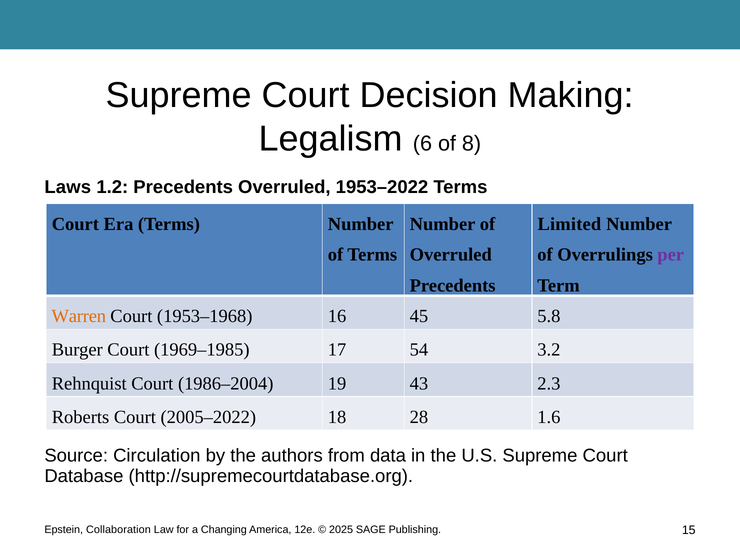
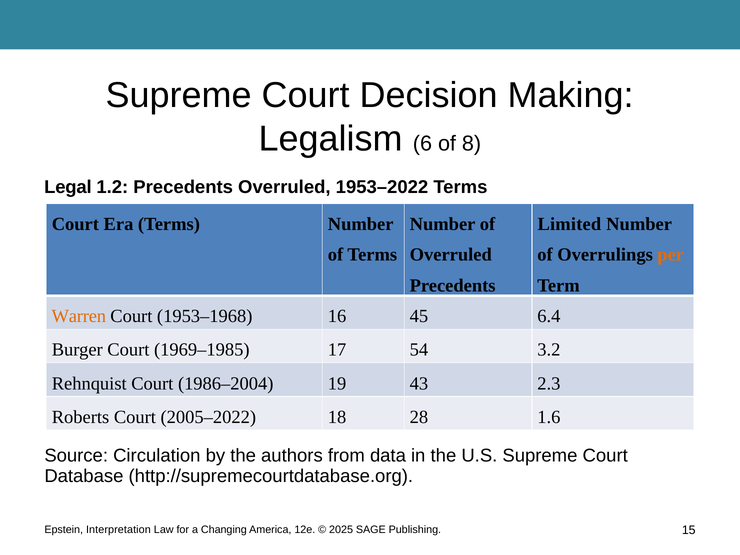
Laws: Laws -> Legal (68, 187)
per colour: purple -> orange (671, 255)
5.8: 5.8 -> 6.4 (549, 316)
Collaboration: Collaboration -> Interpretation (118, 530)
